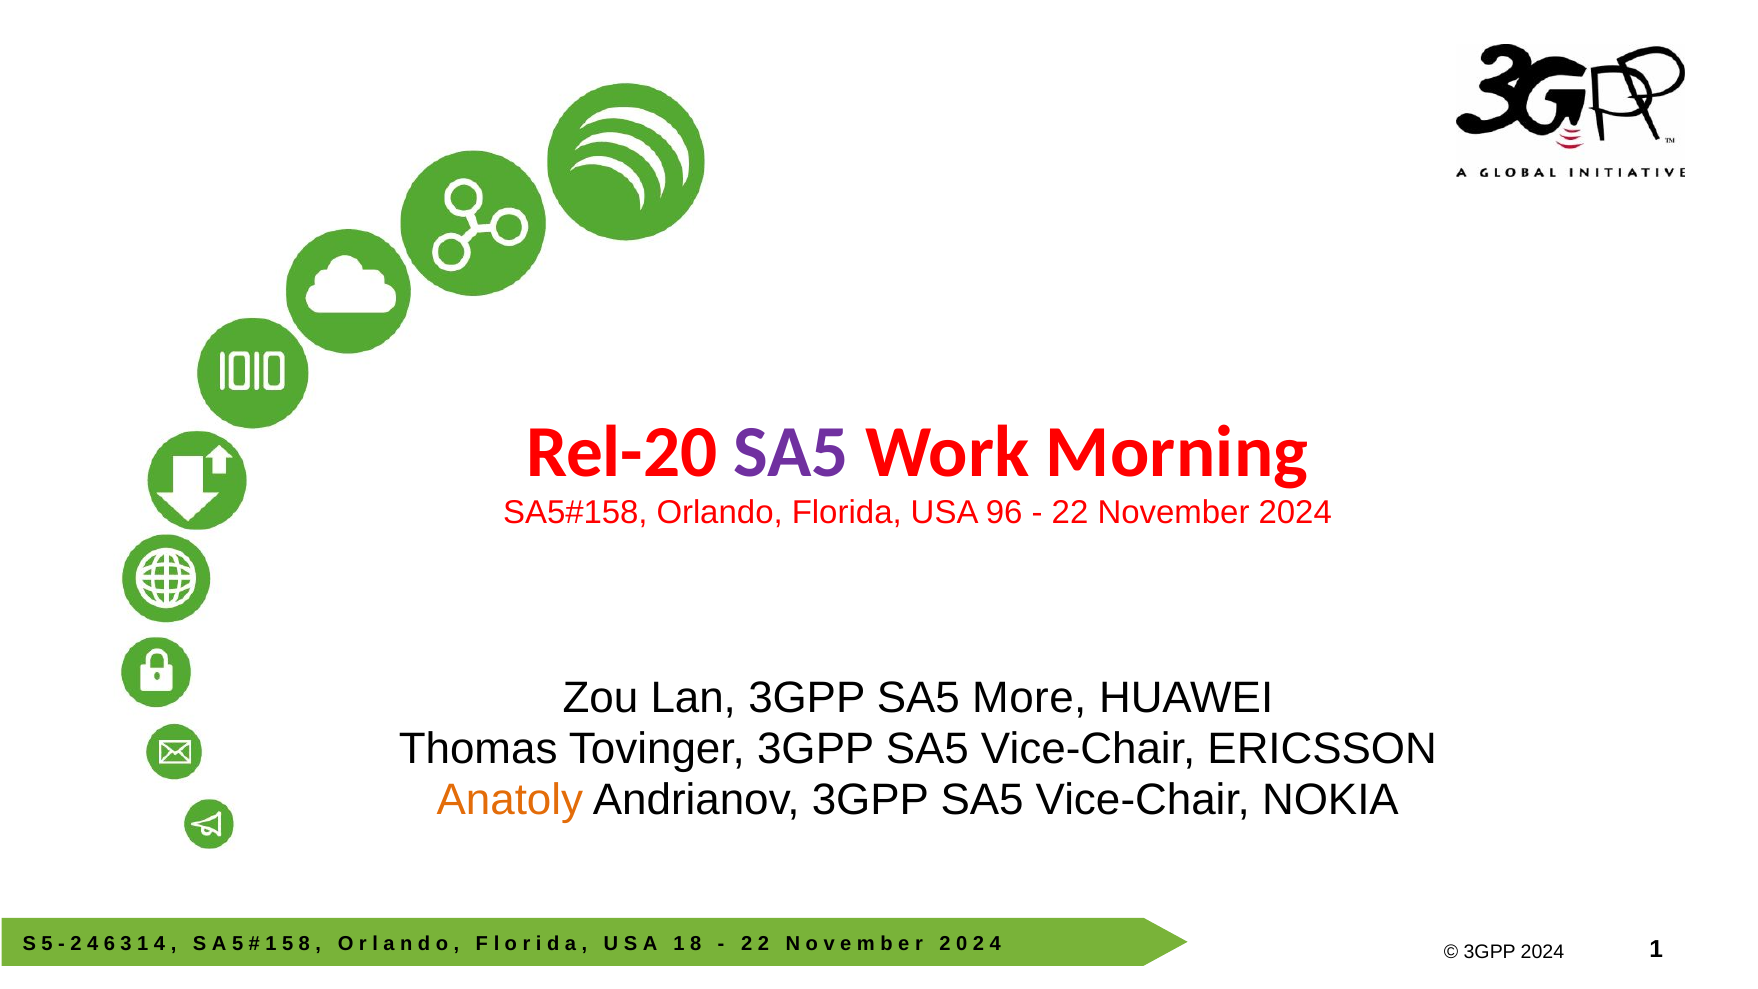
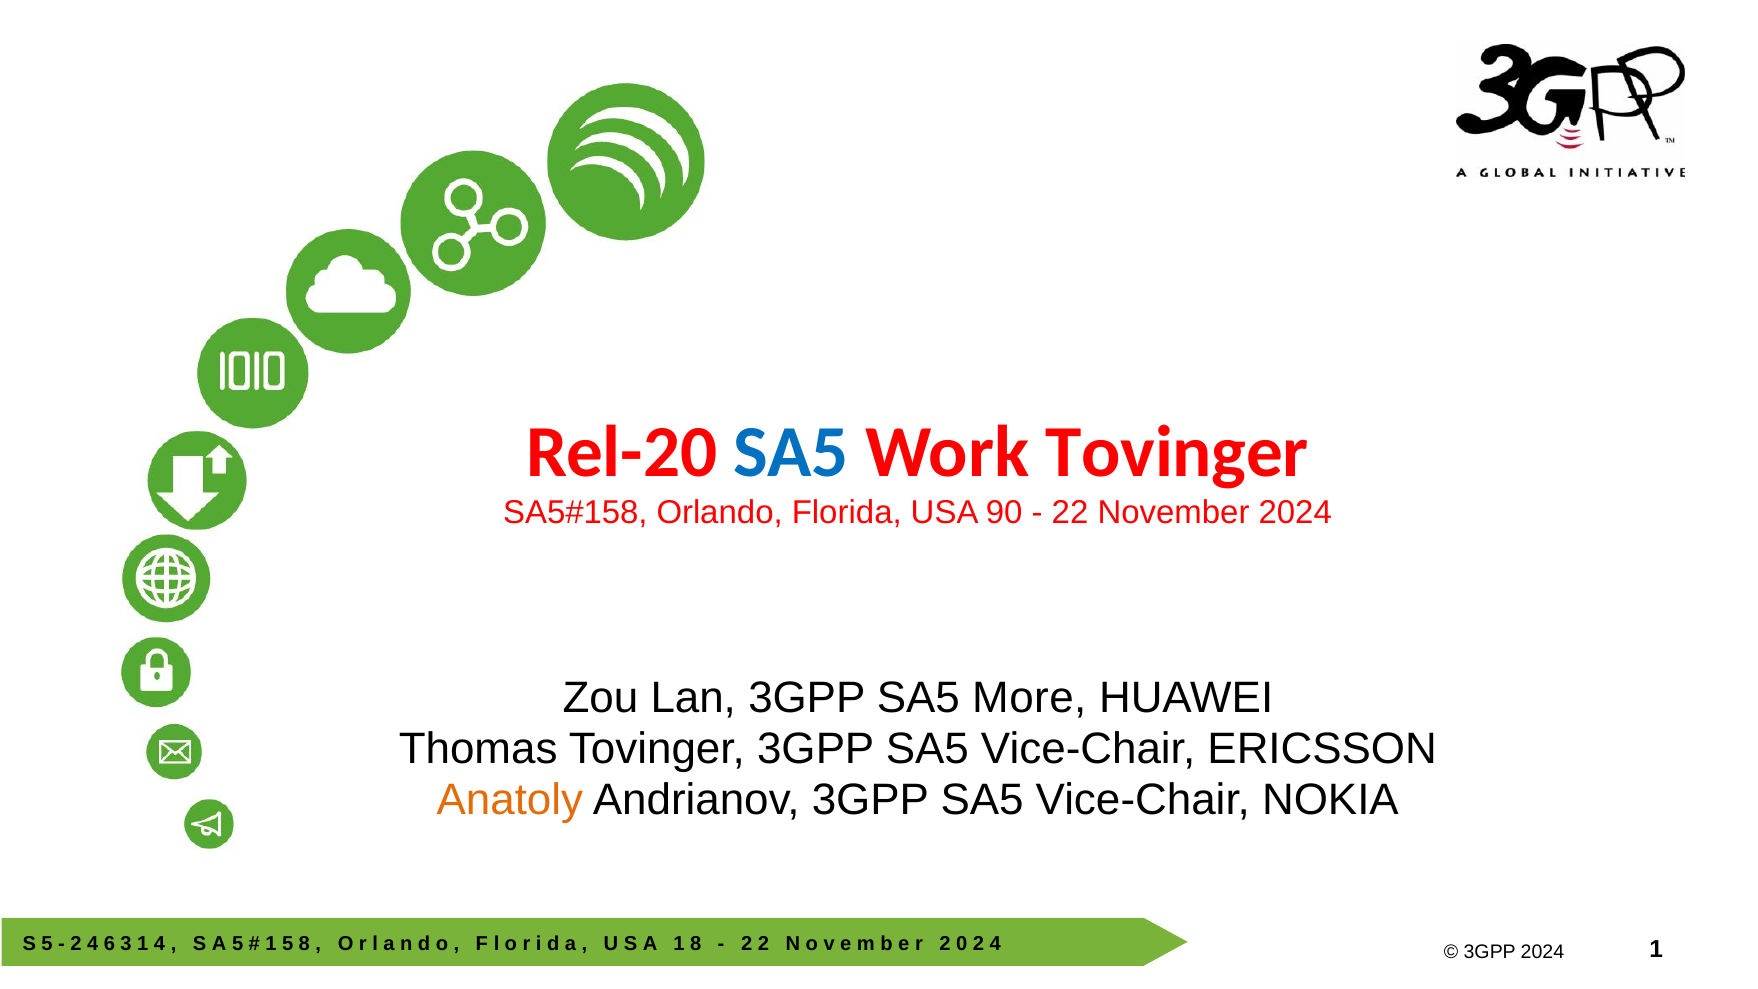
SA5 colour: purple -> blue (791, 452)
Work Morning: Morning -> Tovinger (1177, 452)
96: 96 -> 90 (1004, 513)
